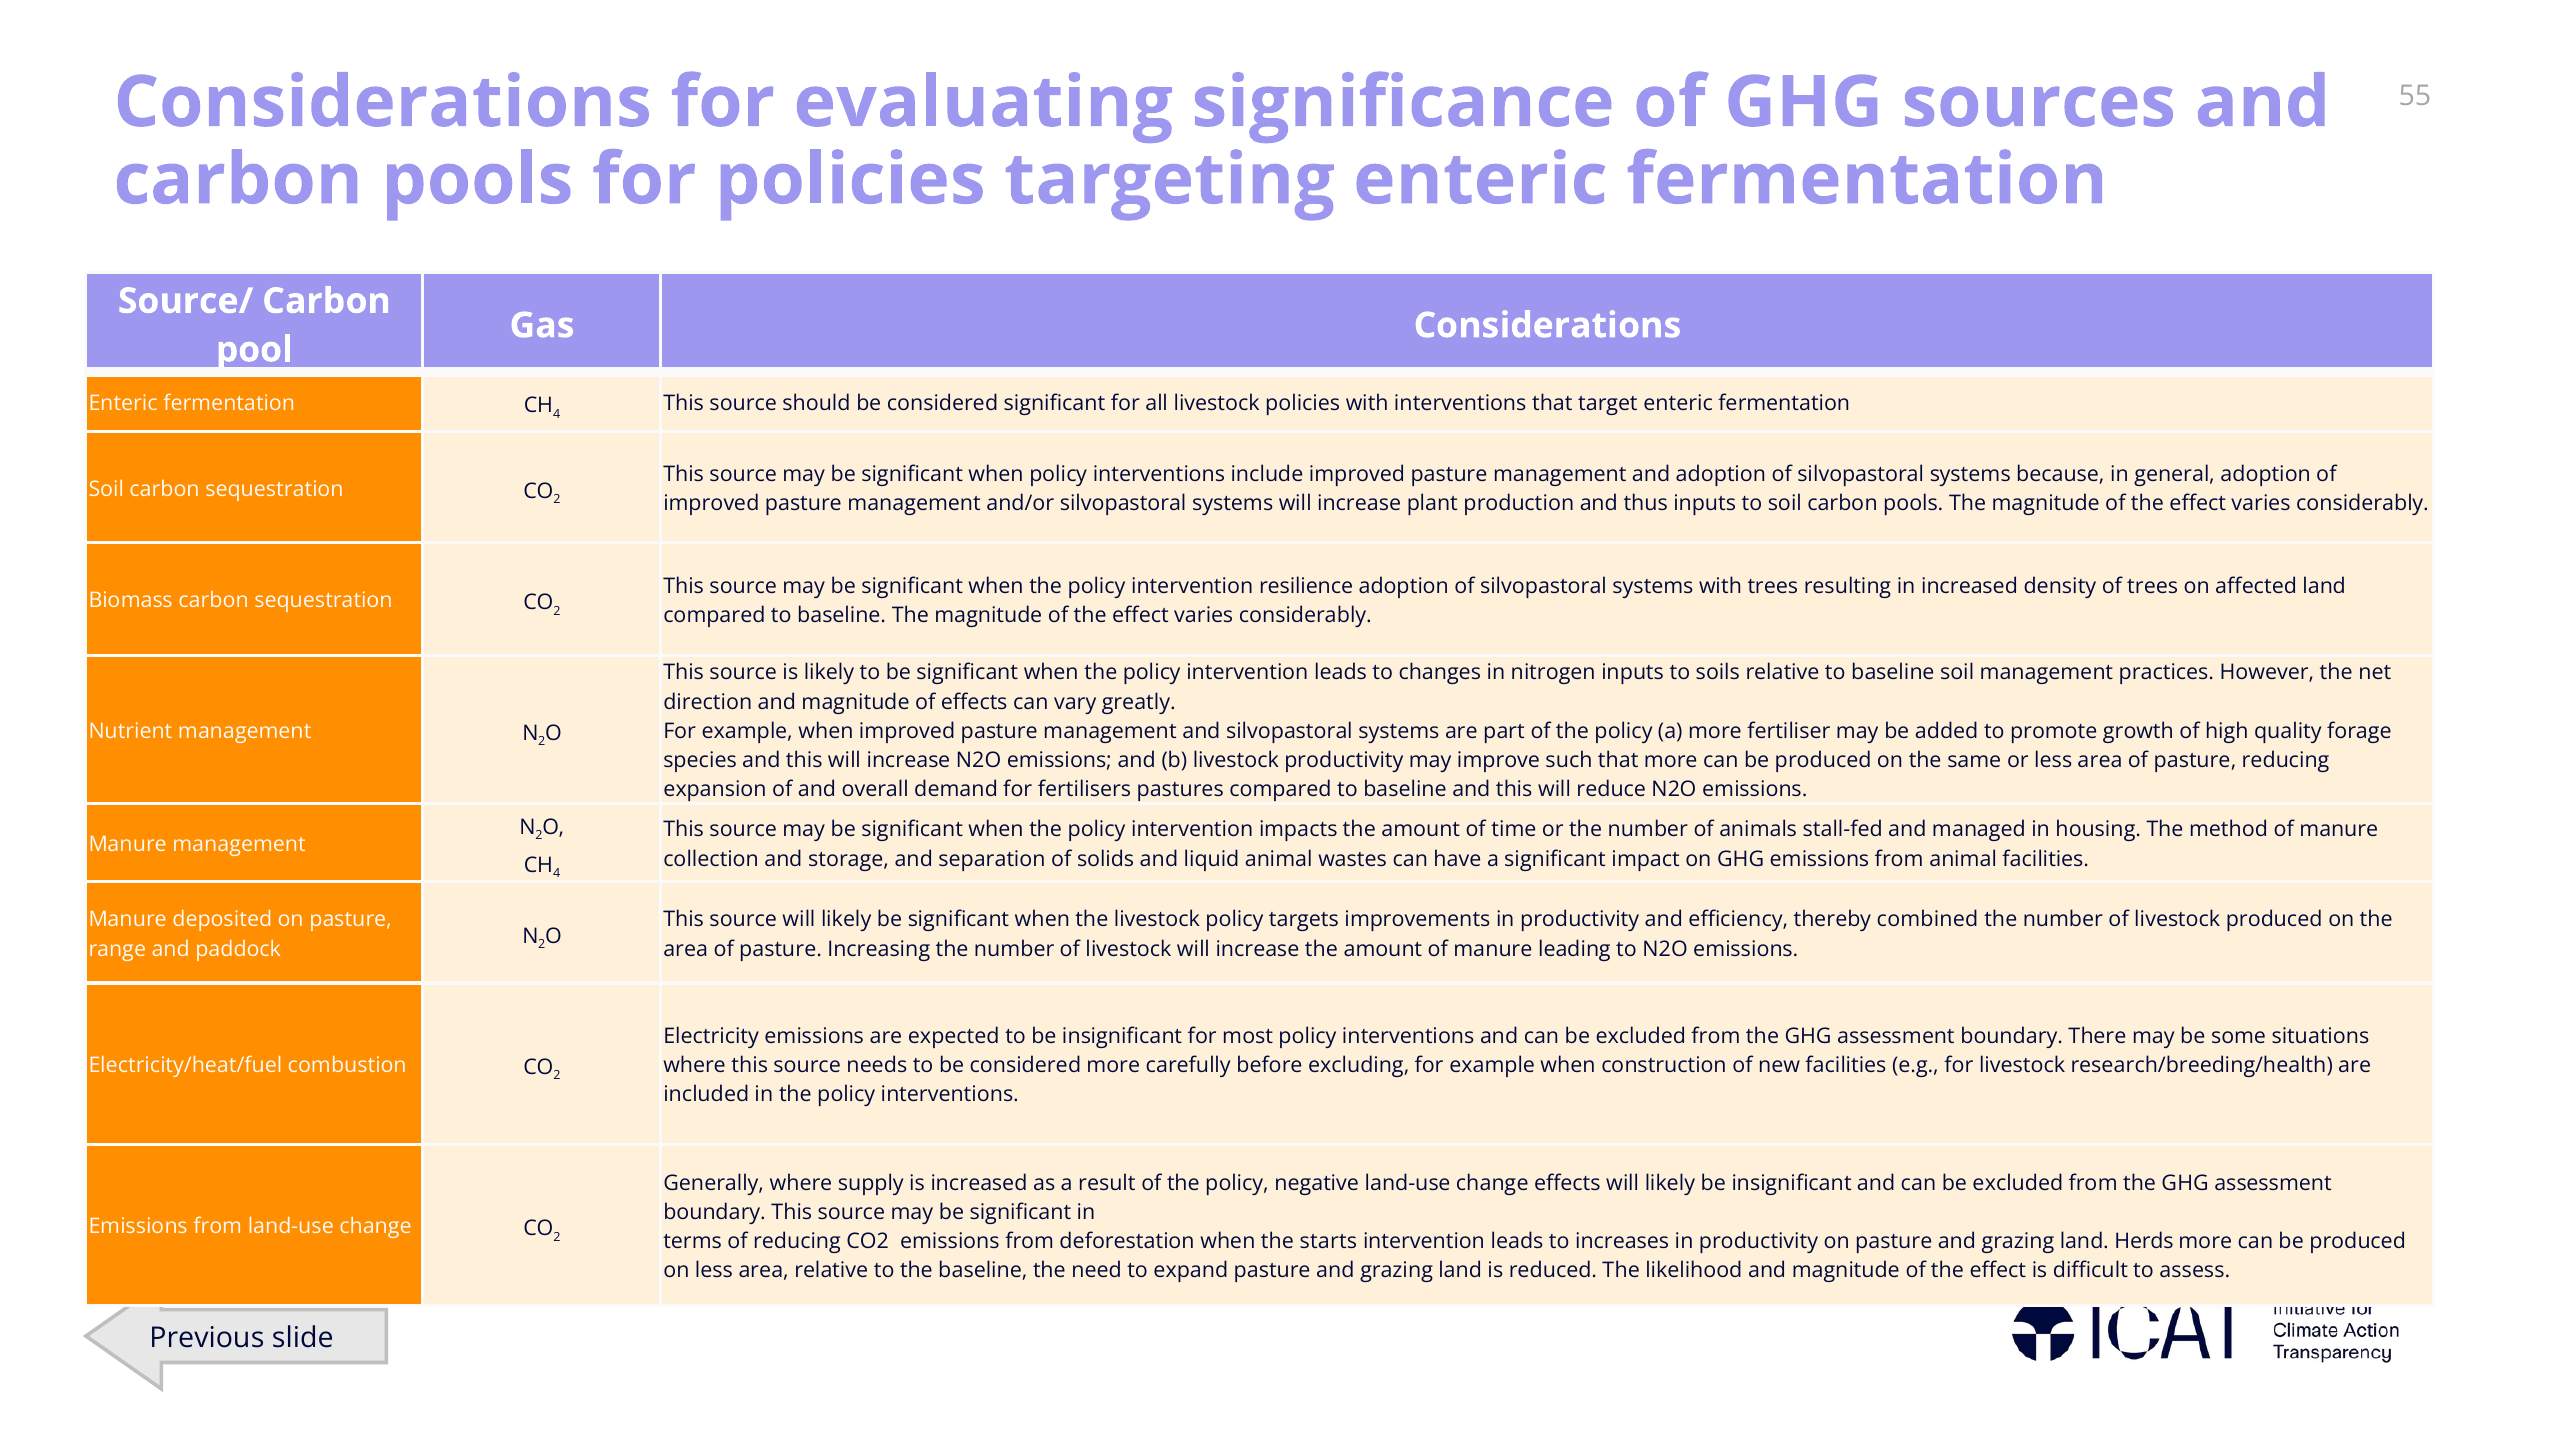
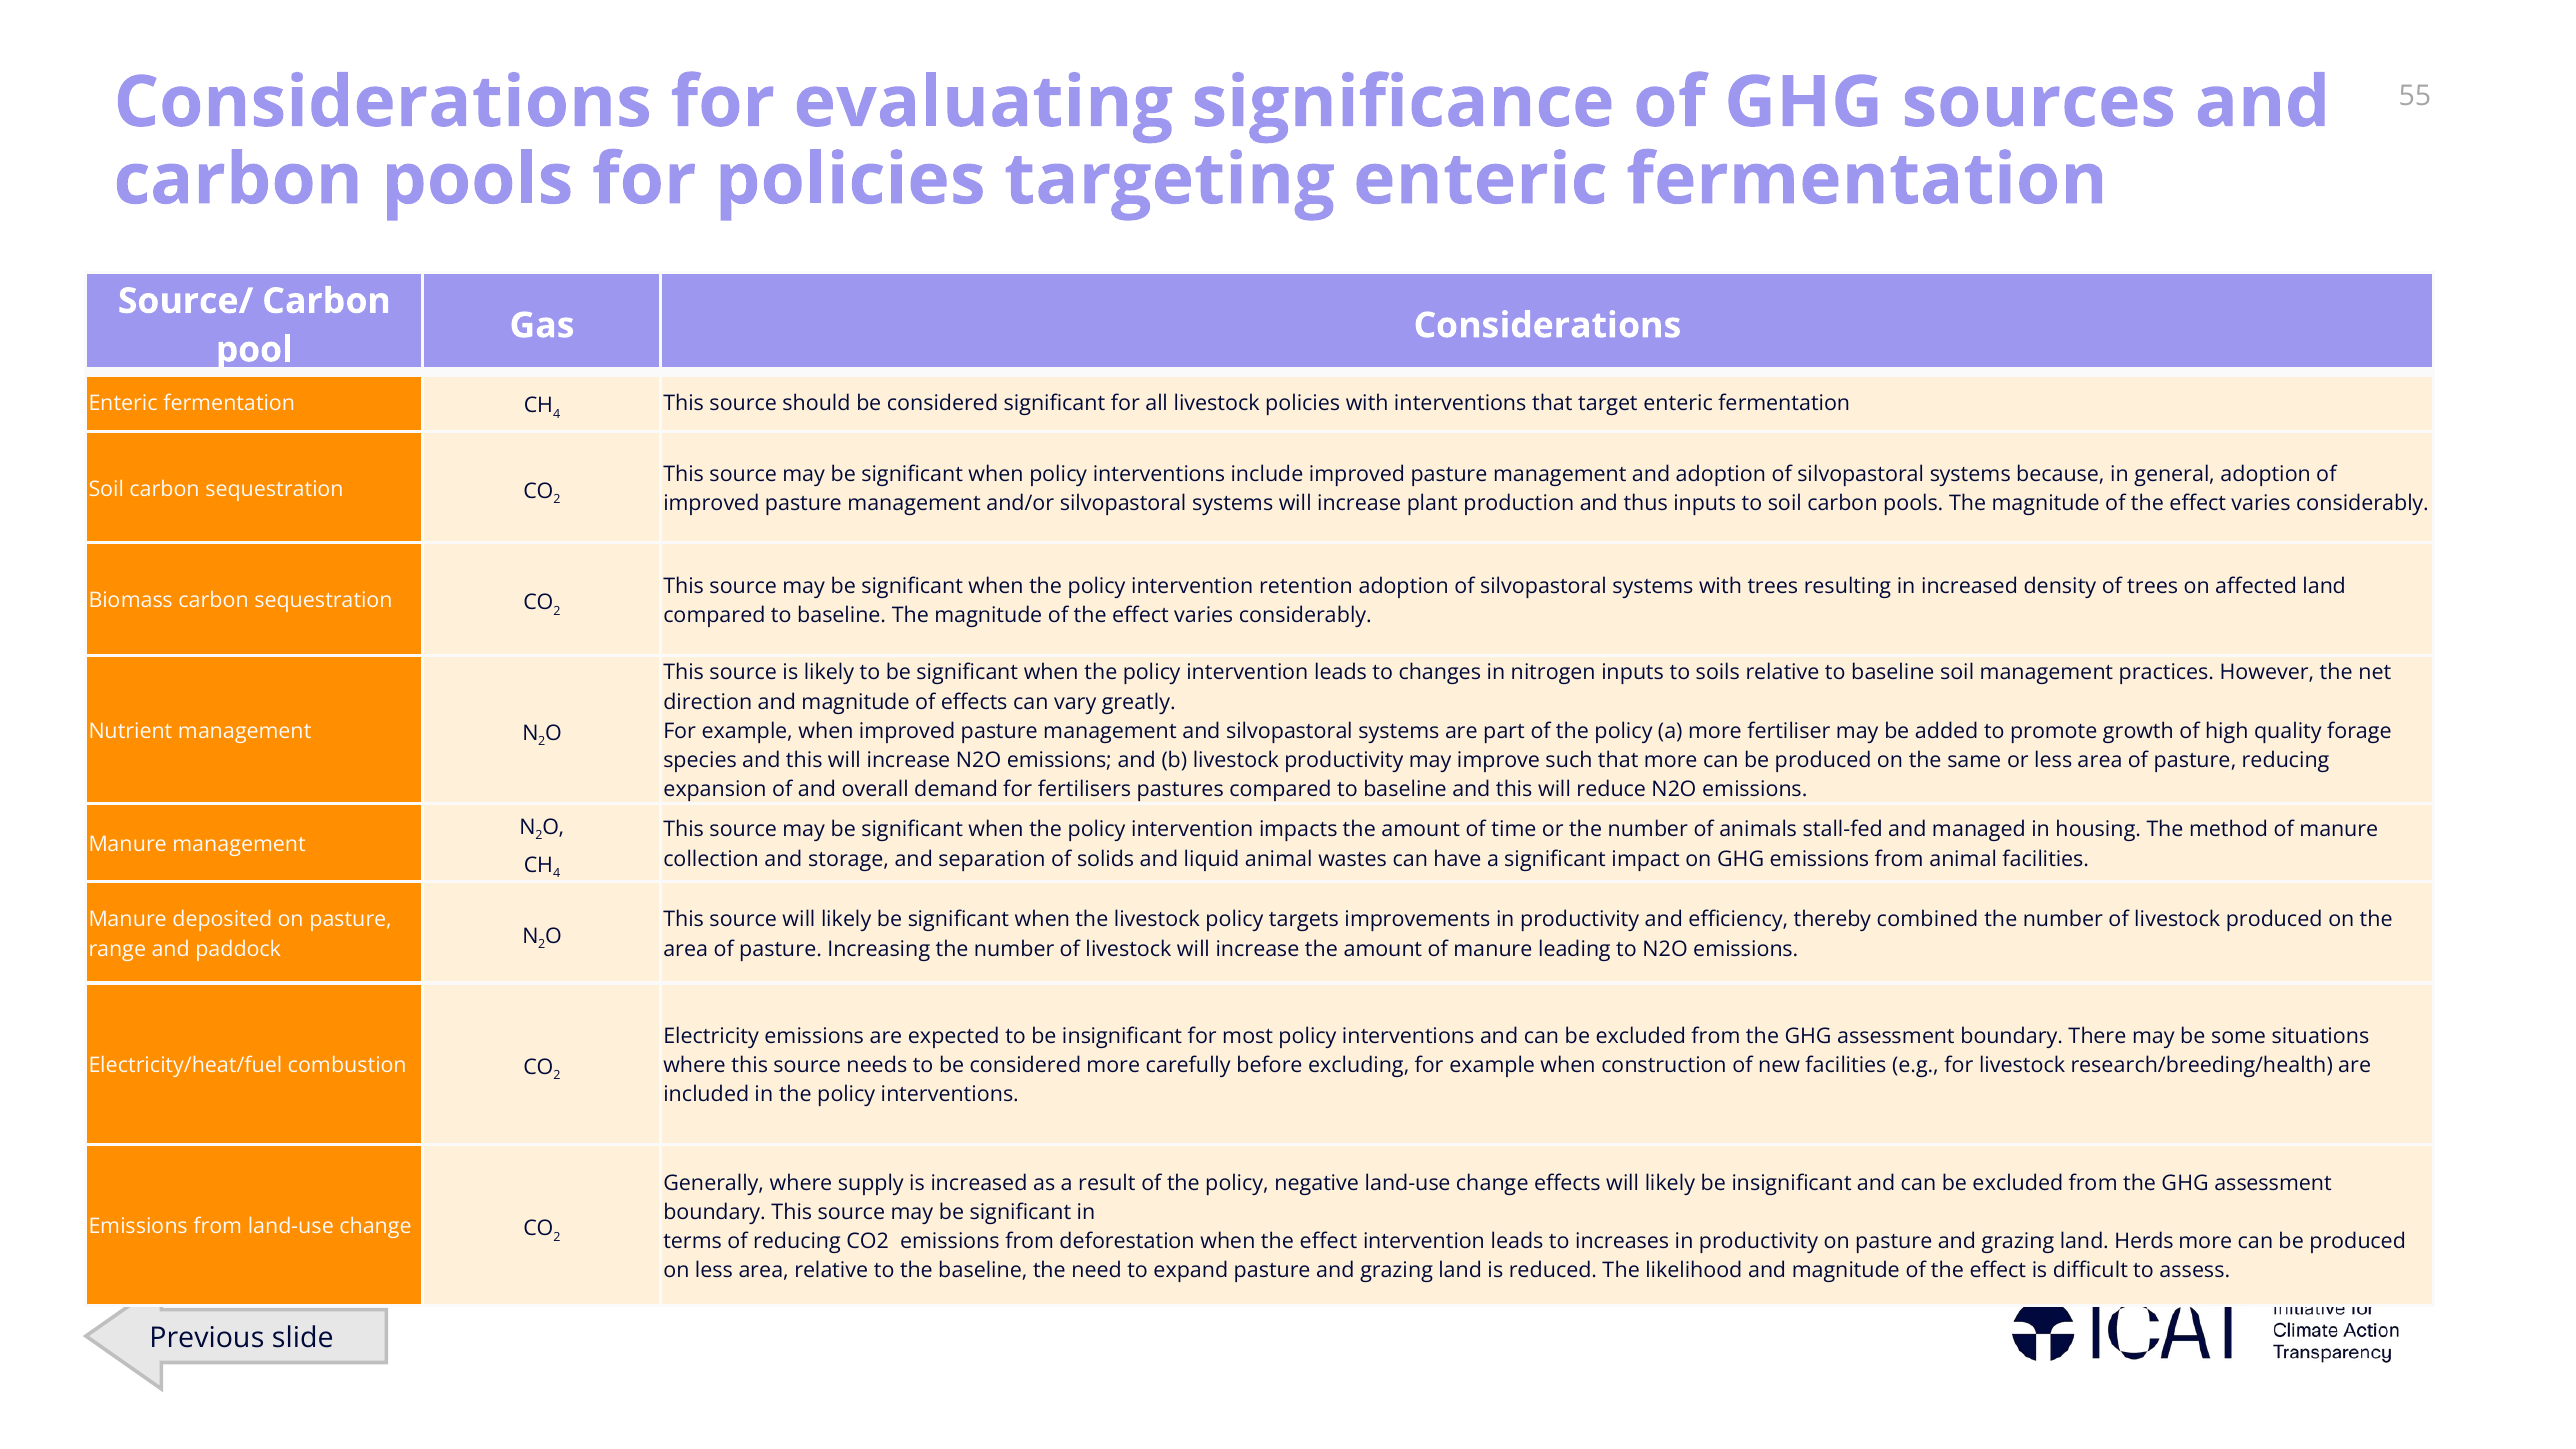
resilience: resilience -> retention (1306, 586)
when the starts: starts -> effect (1328, 1241)
